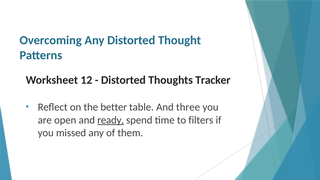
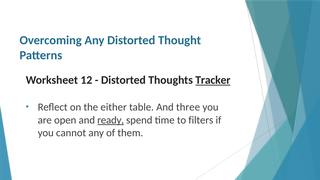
Tracker underline: none -> present (213, 80)
better: better -> either (114, 107)
missed: missed -> cannot (71, 133)
